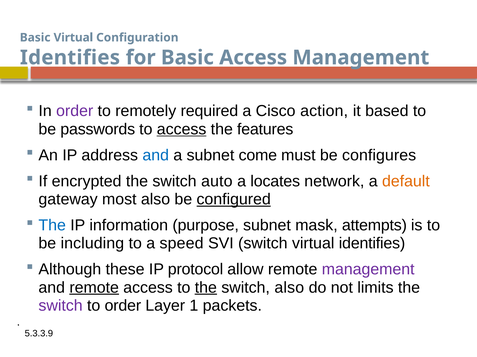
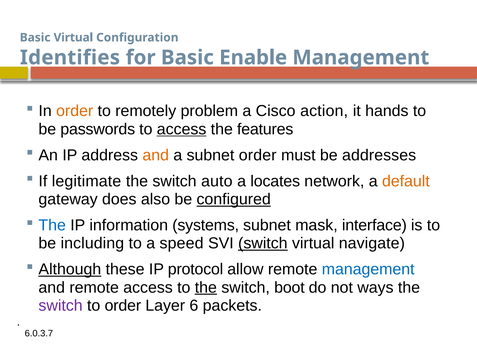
Basic Access: Access -> Enable (253, 58)
order colour: purple -> orange (75, 111)
required: required -> problem (209, 111)
based: based -> hands (387, 111)
and colour: blue -> orange (156, 156)
subnet come: come -> order (258, 156)
configures: configures -> addresses (379, 156)
encrypted: encrypted -> legitimate (87, 182)
most: most -> does (119, 200)
purpose: purpose -> systems (206, 226)
attempts: attempts -> interface (374, 226)
switch underline: none -> present (263, 244)
virtual identifies: identifies -> navigate (372, 244)
Although underline: none -> present (70, 270)
management colour: purple -> blue (368, 270)
remote underline: present -> none (94, 288)
switch also: also -> boot (289, 288)
limits: limits -> ways (375, 288)
1: 1 -> 6 (194, 306)
5.3.3.9: 5.3.3.9 -> 6.0.3.7 (39, 334)
